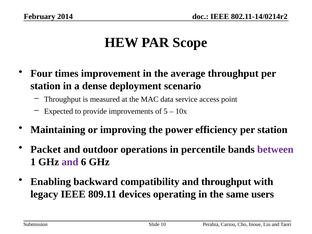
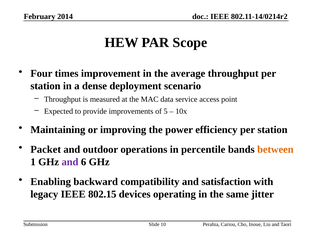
between colour: purple -> orange (275, 149)
and throughput: throughput -> satisfaction (226, 182)
809.11: 809.11 -> 802.15 (102, 194)
users: users -> jitter (263, 194)
